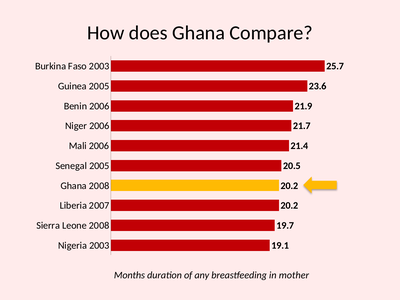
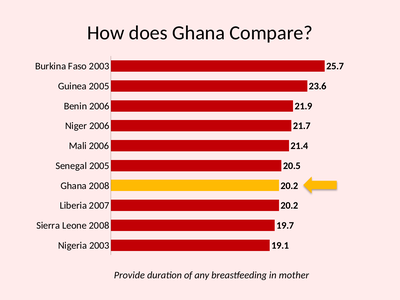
Months: Months -> Provide (129, 275)
